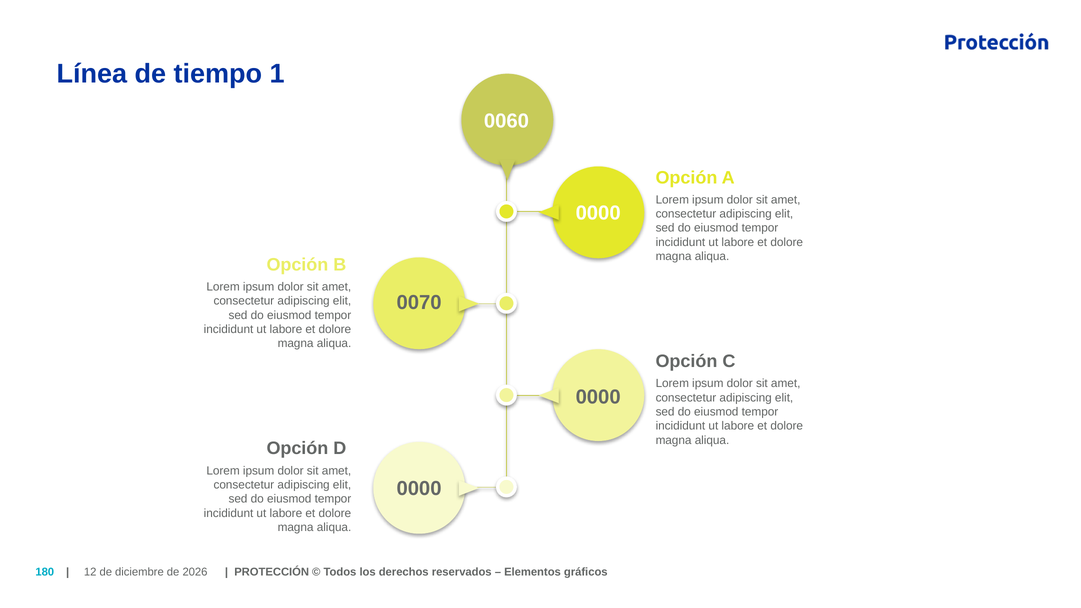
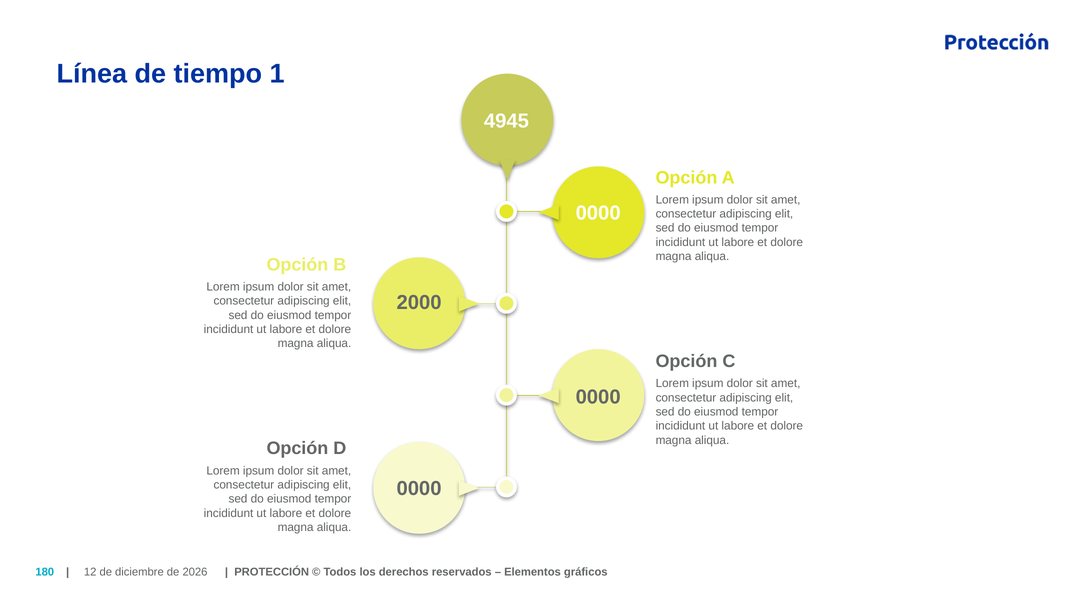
0060: 0060 -> 4945 (506, 121)
0070: 0070 -> 2000 (419, 303)
